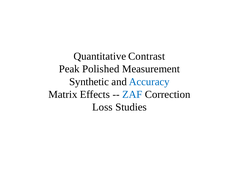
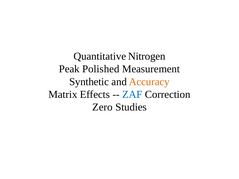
Contrast: Contrast -> Nitrogen (147, 56)
Accuracy colour: blue -> orange (149, 82)
Loss: Loss -> Zero (102, 107)
